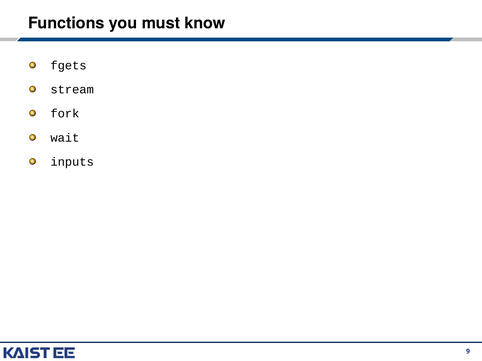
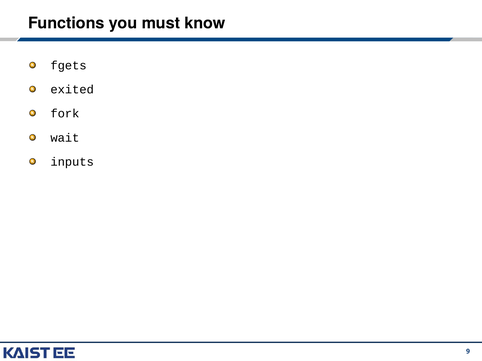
stream: stream -> exited (72, 90)
